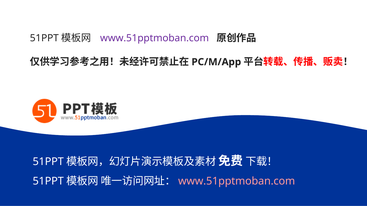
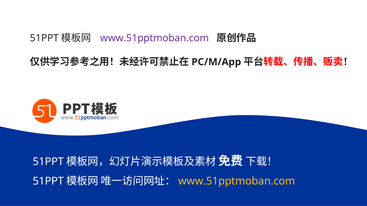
www.51pptmoban.com colour: pink -> yellow (237, 181)
